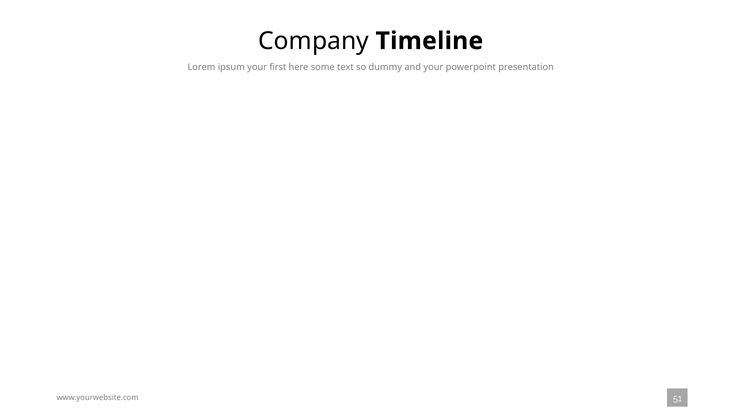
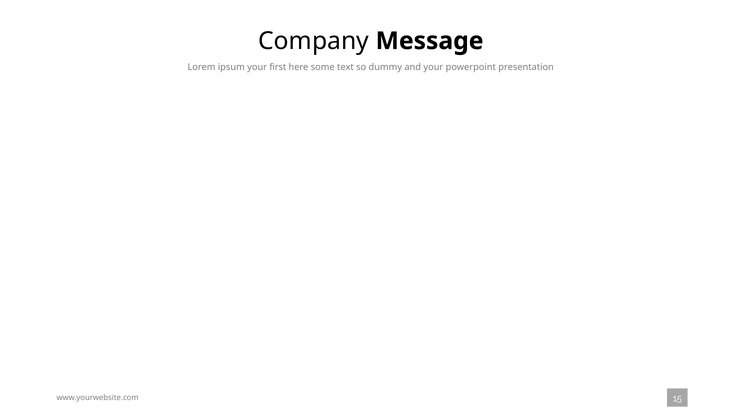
Timeline: Timeline -> Message (430, 41)
51: 51 -> 15 (677, 399)
